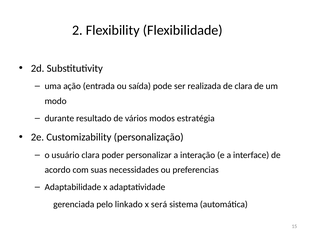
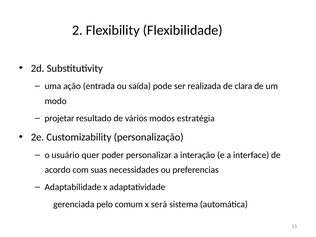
durante: durante -> projetar (59, 118)
usuário clara: clara -> quer (90, 155)
linkado: linkado -> comum (129, 204)
